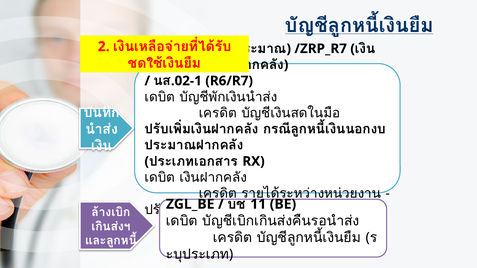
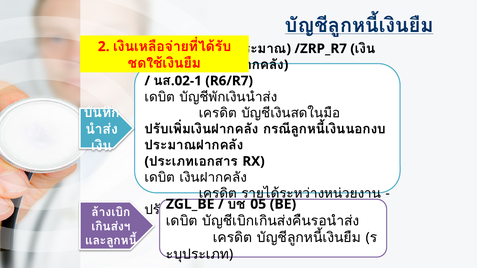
11: 11 -> 05 (258, 204)
